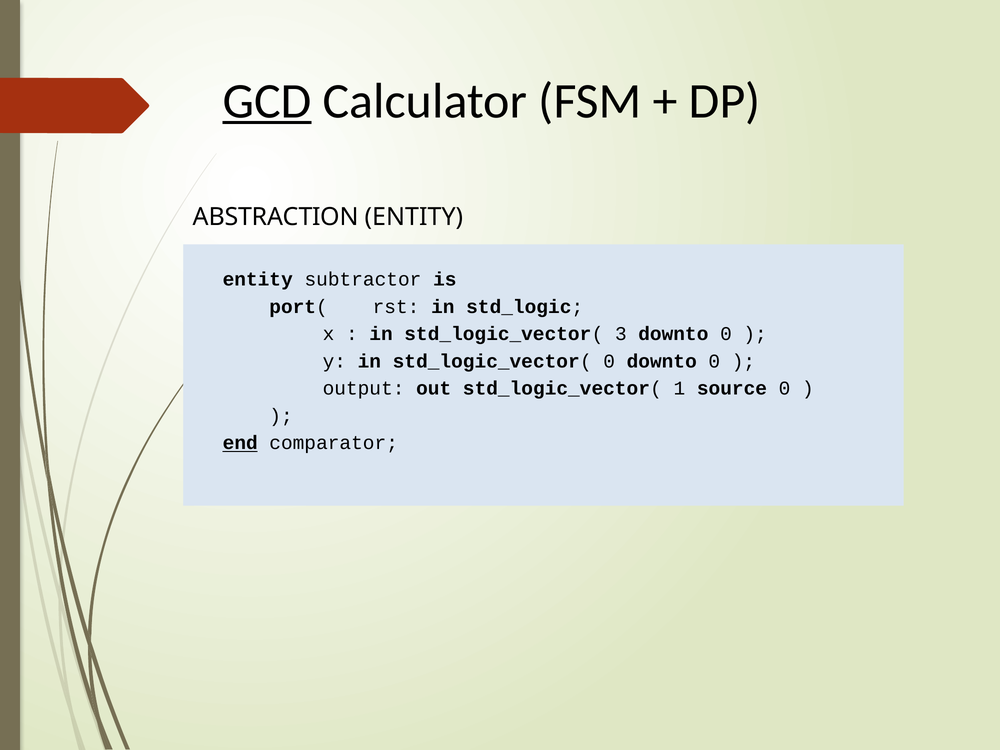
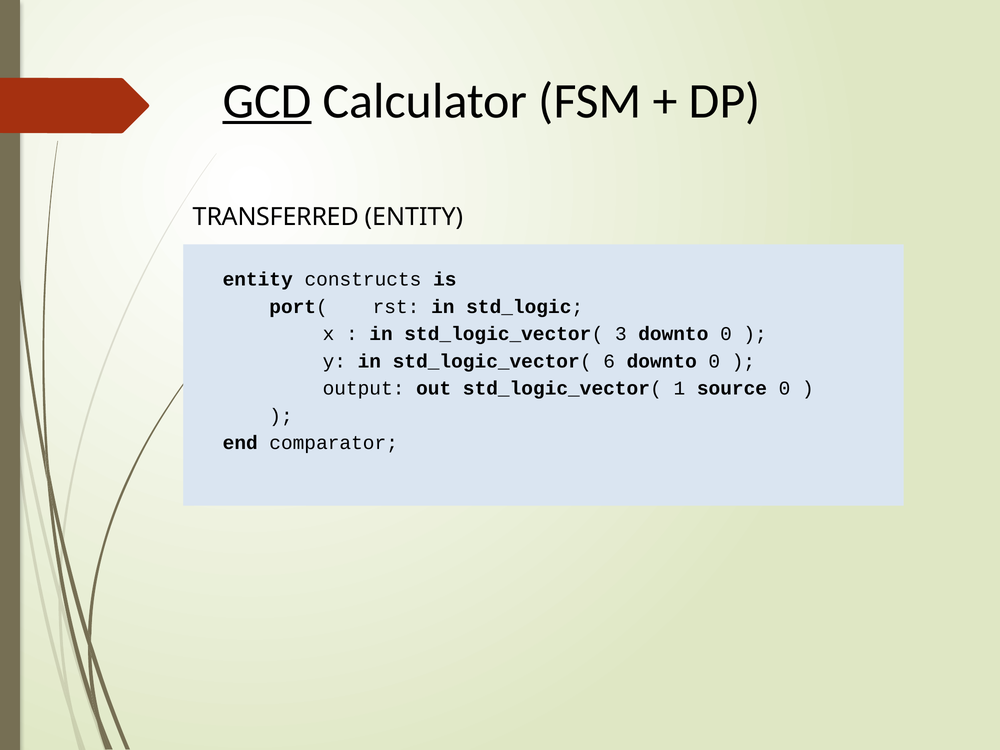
ABSTRACTION: ABSTRACTION -> TRANSFERRED (276, 217)
subtractor: subtractor -> constructs (363, 280)
std_logic_vector( 0: 0 -> 6 (609, 361)
end underline: present -> none (240, 443)
